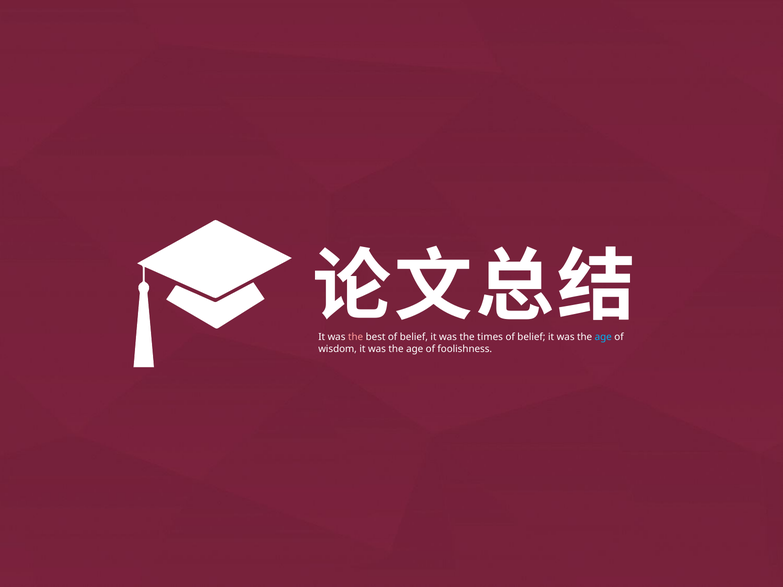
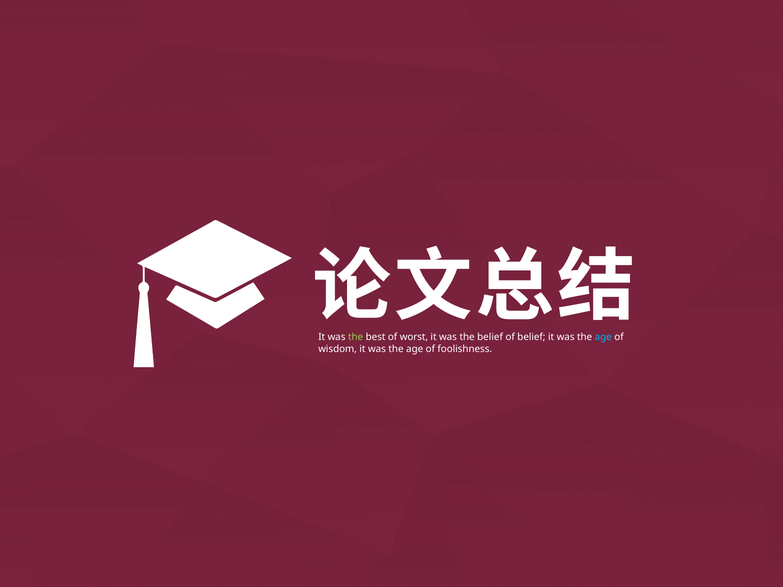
the colour: pink -> light green (356, 337)
best of belief: belief -> worst (414, 337)
the times: times -> belief (490, 337)
